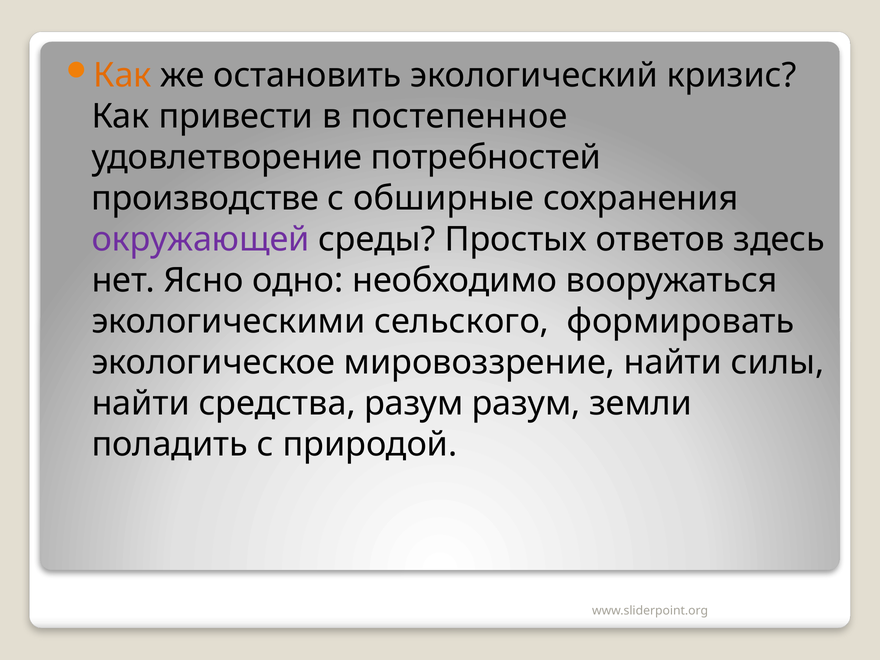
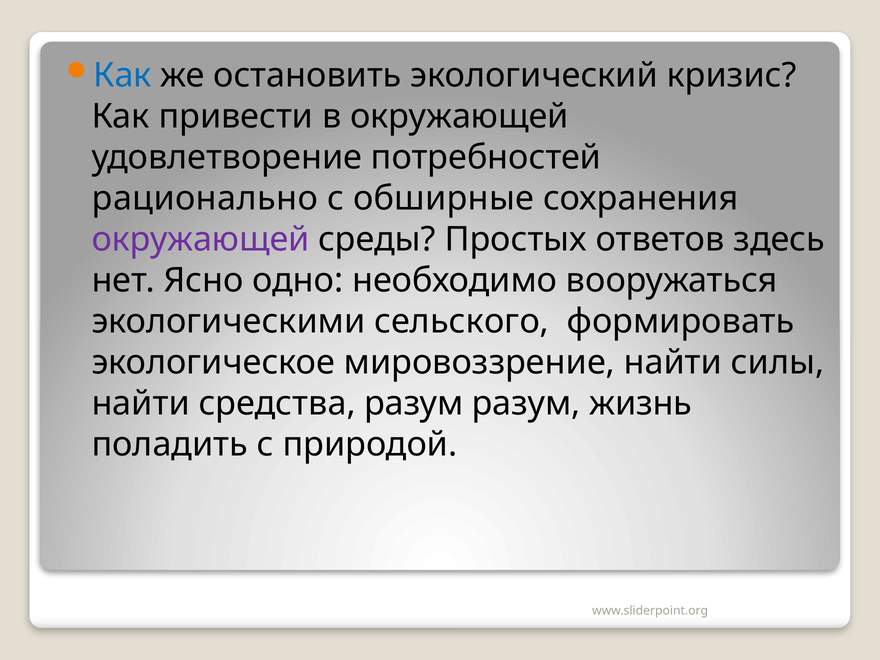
Как colour: orange -> blue (123, 76)
в постепенное: постепенное -> окружающей (459, 117)
производстве: производстве -> рационально (205, 199)
земли: земли -> жизнь (641, 404)
